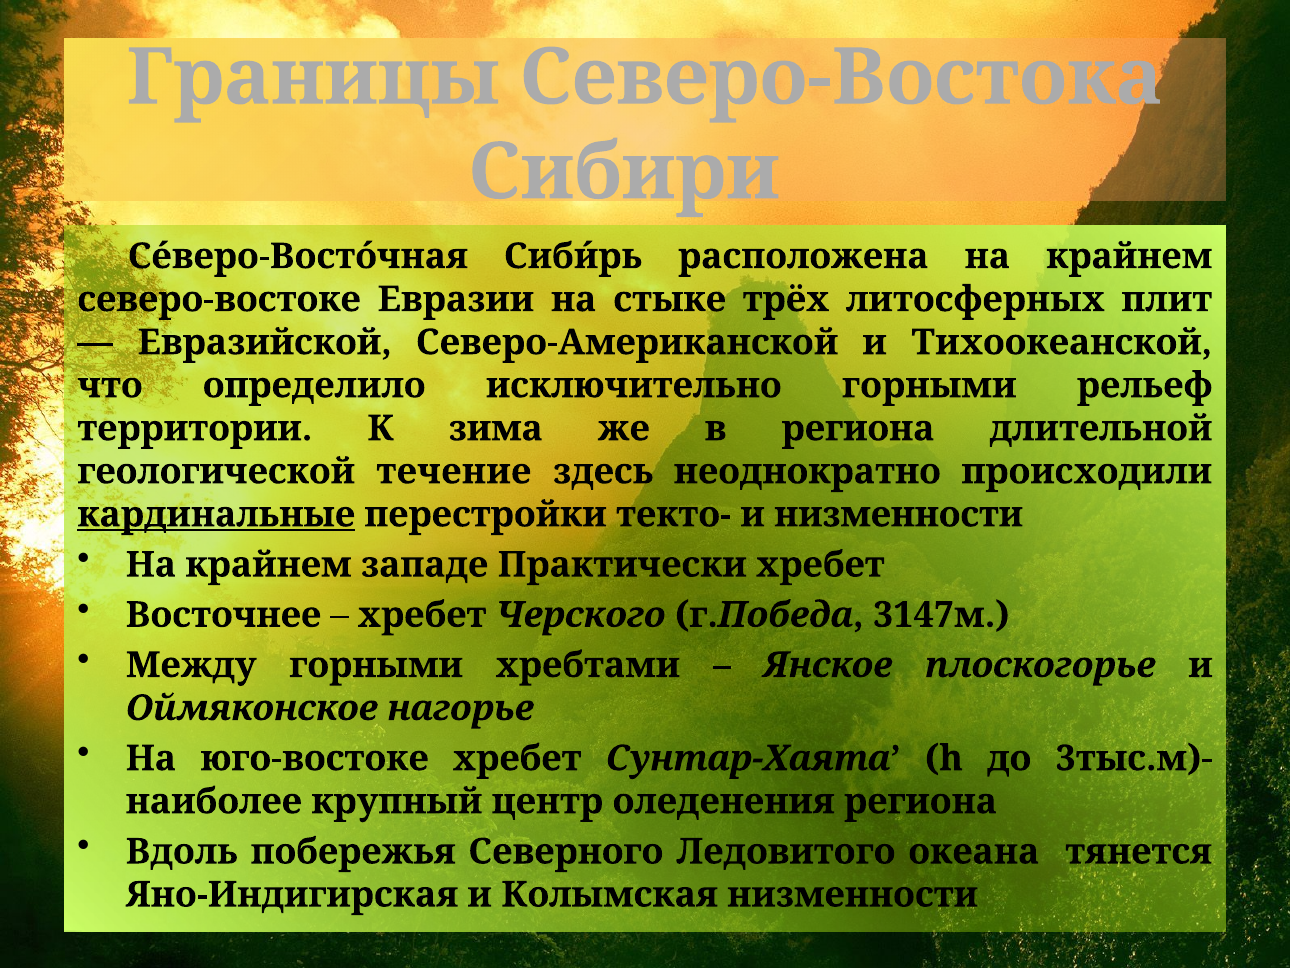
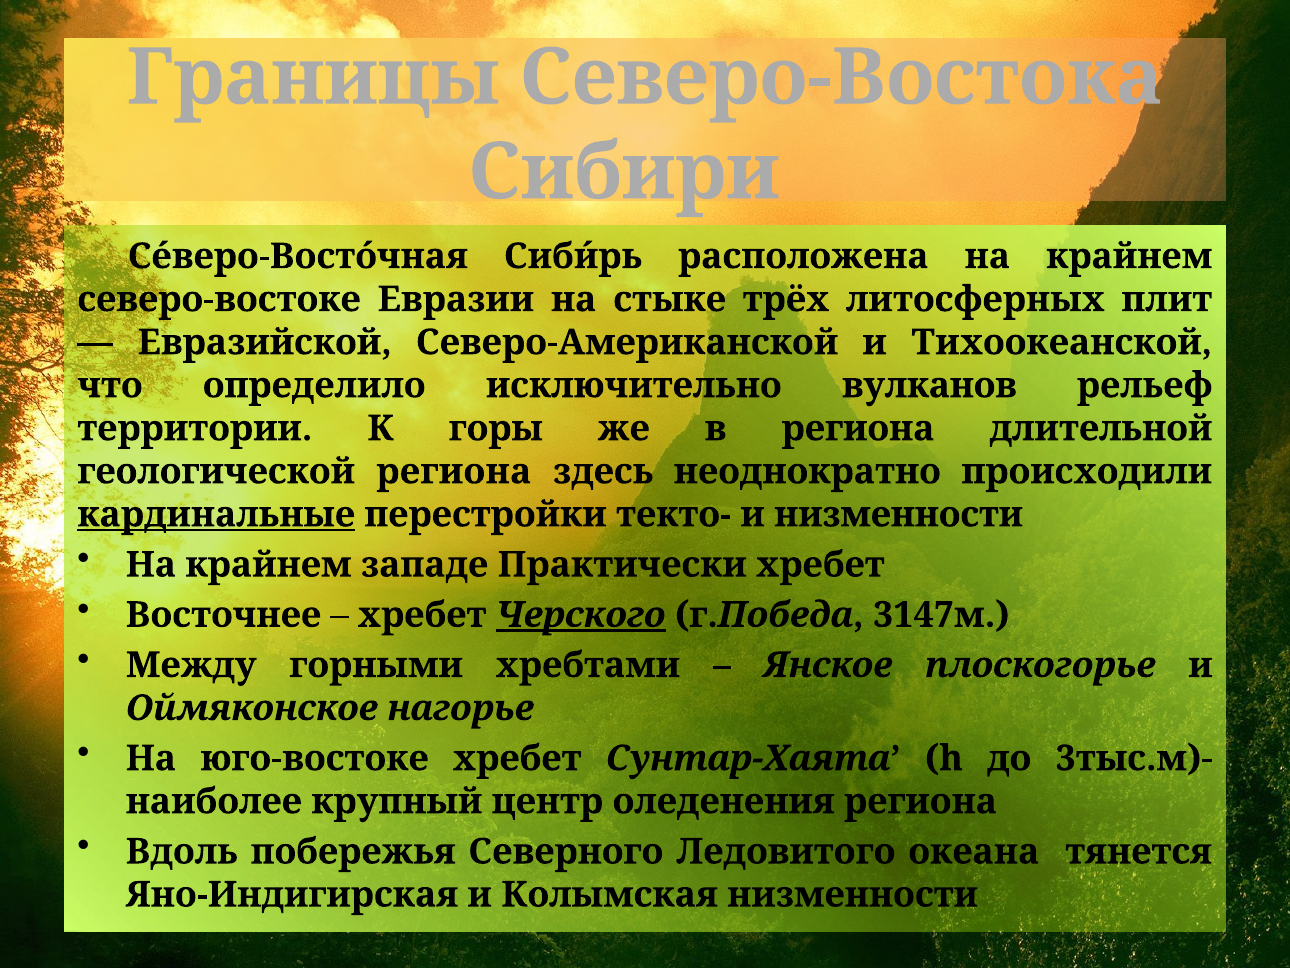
исключительно горными: горными -> вулканов (929, 385)
зима: зима -> горы (496, 428)
геологической течение: течение -> региона (454, 471)
Черского underline: none -> present (581, 615)
